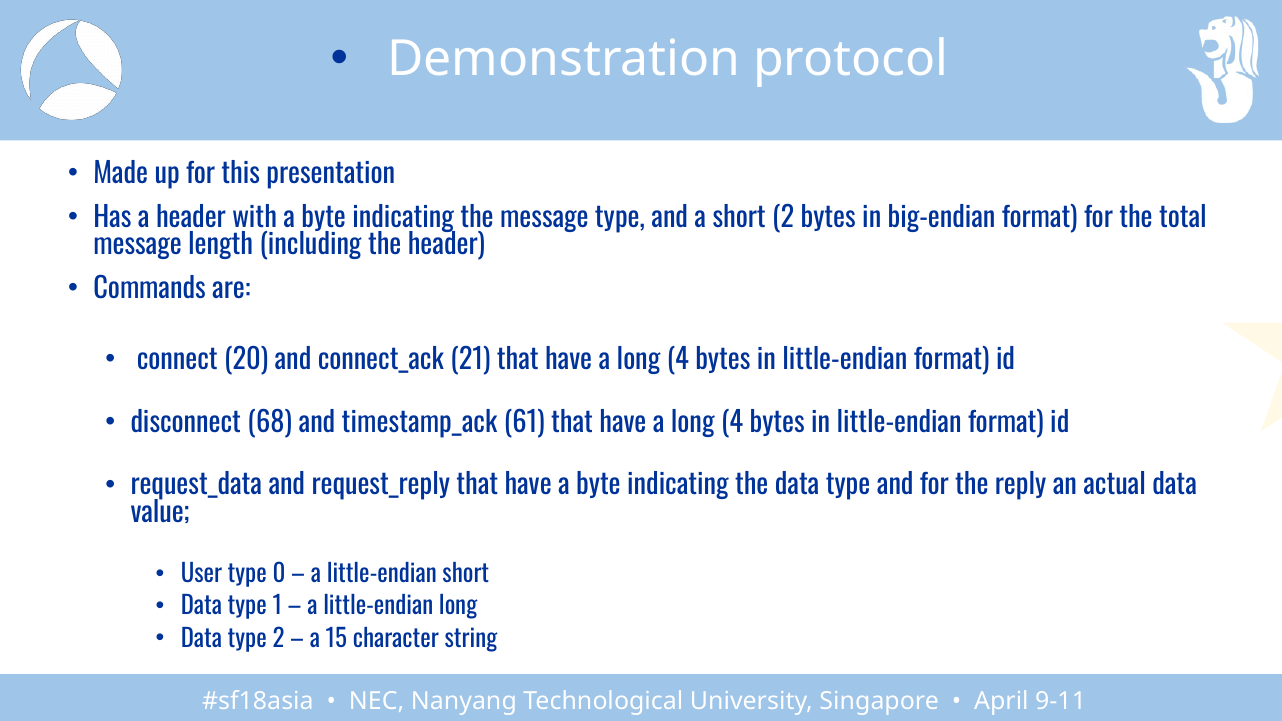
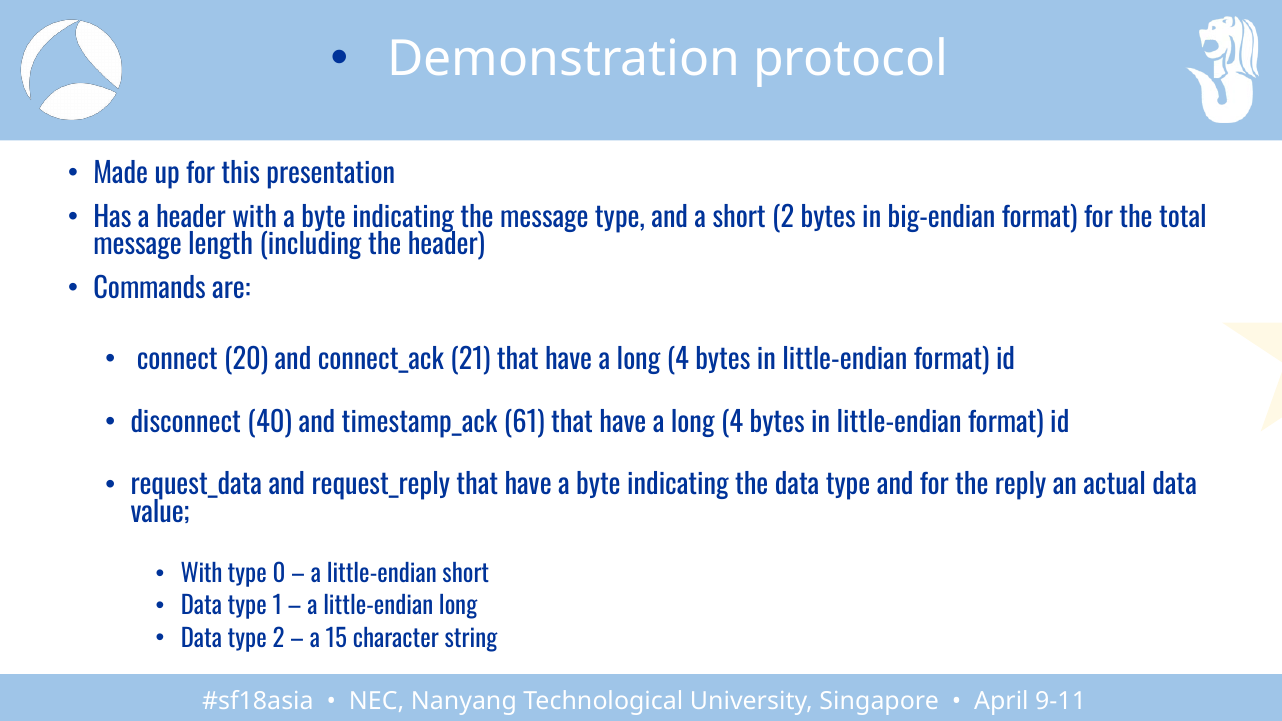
68: 68 -> 40 (270, 423)
User: User -> With (202, 575)
